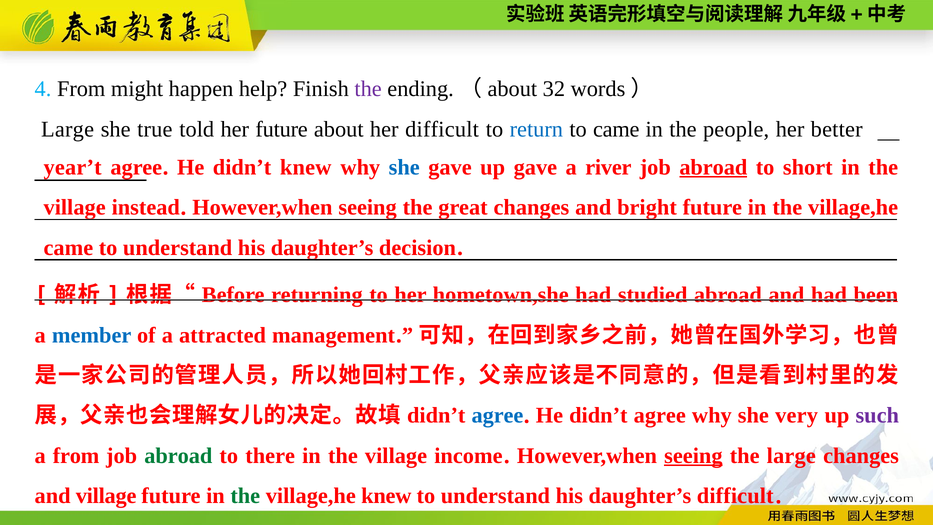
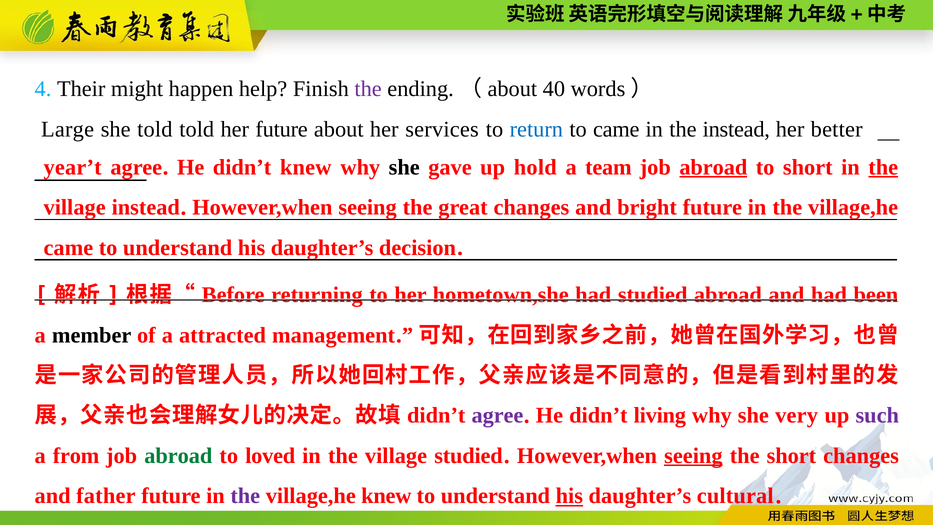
4 From: From -> Their (81, 89)
32: 32 -> 40 (554, 89)
she true: true -> told (155, 129)
her difficult: difficult -> services (442, 129)
the people: people -> instead (736, 129)
she colour: blue -> black (404, 167)
up gave: gave -> hold (535, 167)
river: river -> team (608, 167)
the underline: none -> present (883, 167)
member colour: blue -> black (92, 335)
agree colour: blue -> purple (497, 415)
He didn’t agree: agree -> living (660, 415)
there: there -> loved (270, 456)
village income: income -> studied (468, 456)
the large: large -> short (791, 456)
and village: village -> father (106, 496)
the colour: green -> purple (245, 496)
his underline: none -> present (569, 496)
daughter’s difficult: difficult -> cultural (735, 496)
